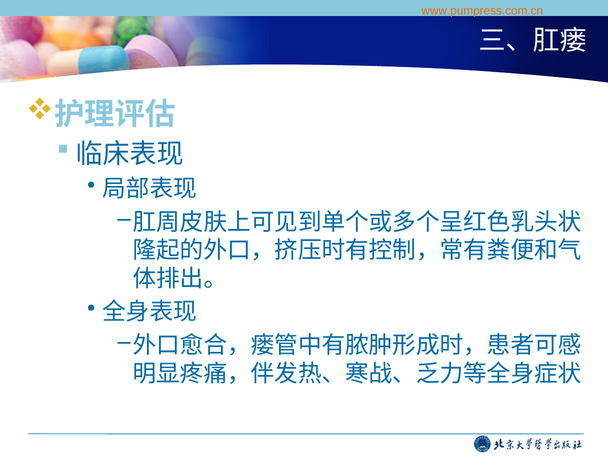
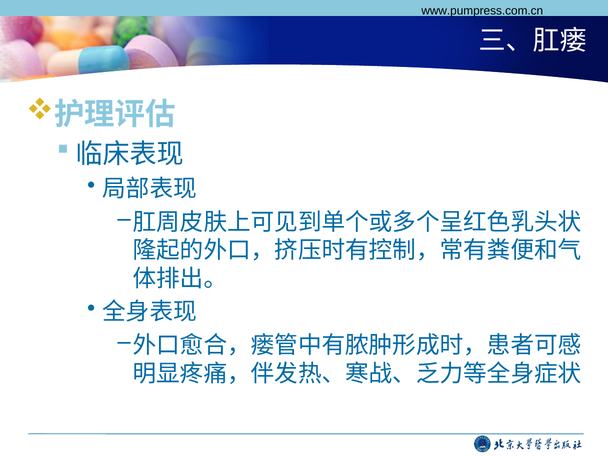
www.pumpress.com.cn colour: orange -> black (482, 11)
